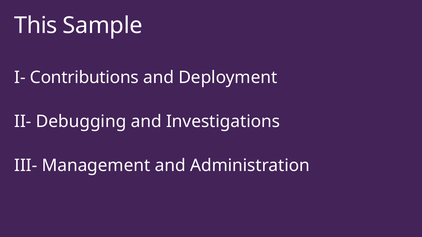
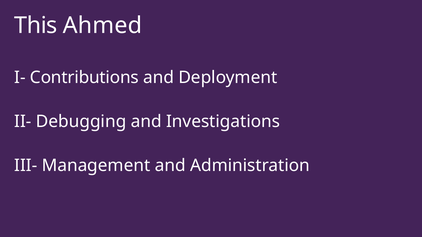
Sample: Sample -> Ahmed (102, 26)
